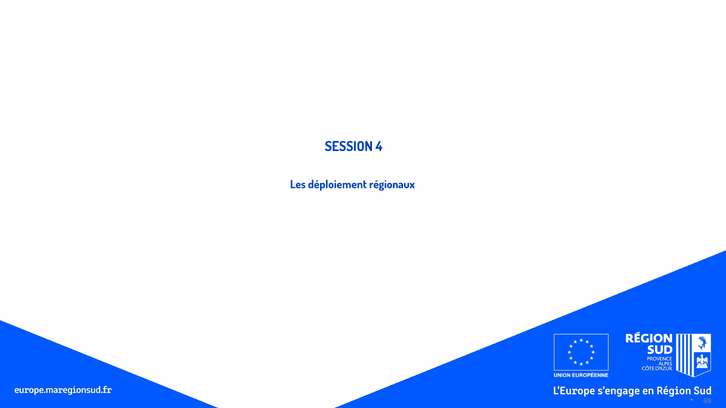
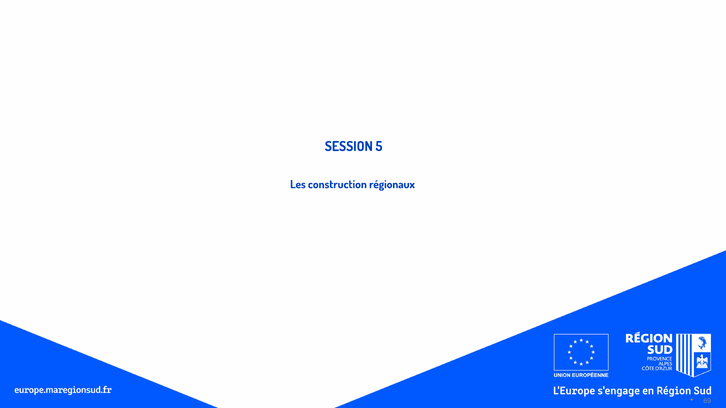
4: 4 -> 5 (379, 147)
déploiement: déploiement -> construction (337, 185)
